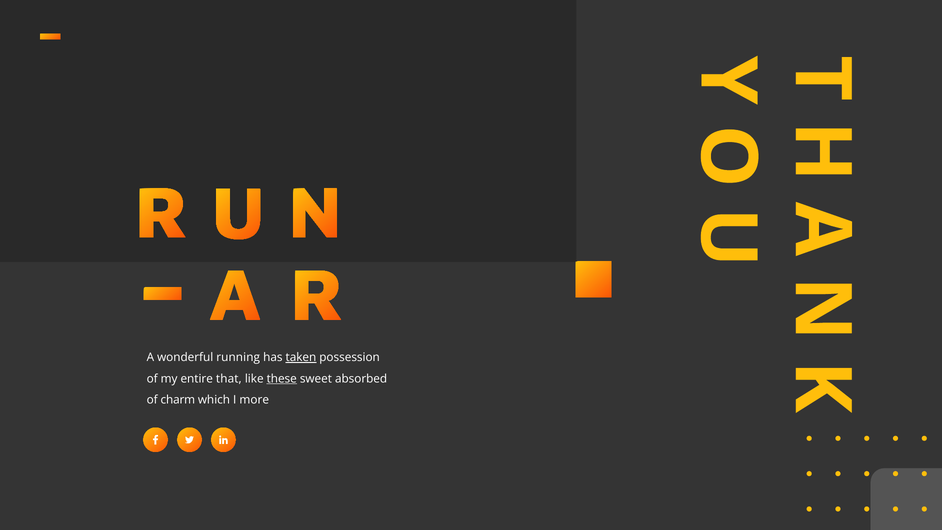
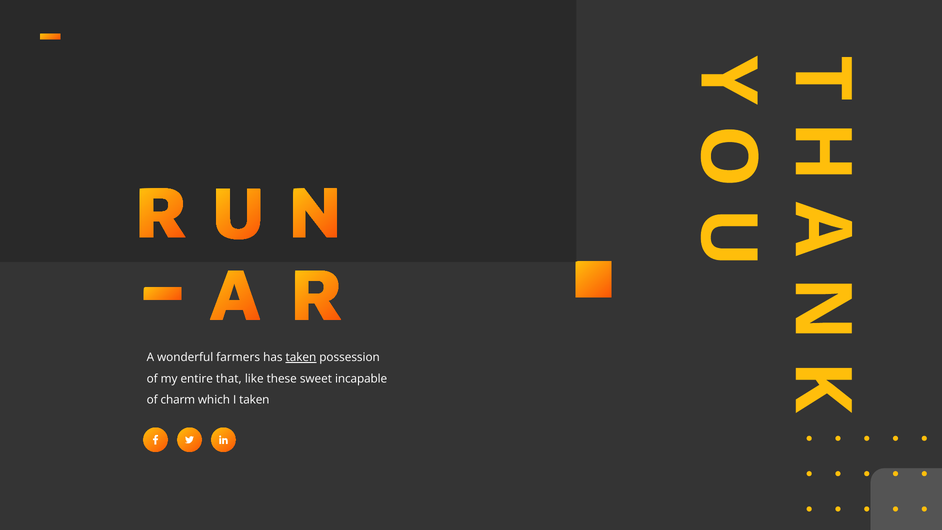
running: running -> farmers (238, 357)
these underline: present -> none (282, 379)
absorbed: absorbed -> incapable (361, 379)
I more: more -> taken (254, 400)
